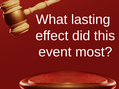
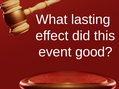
most: most -> good (94, 52)
